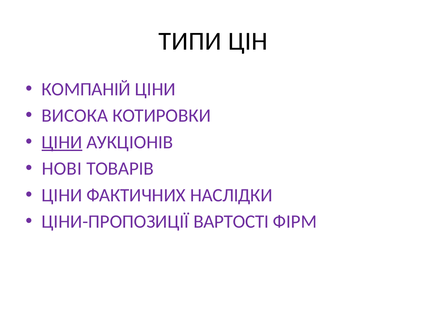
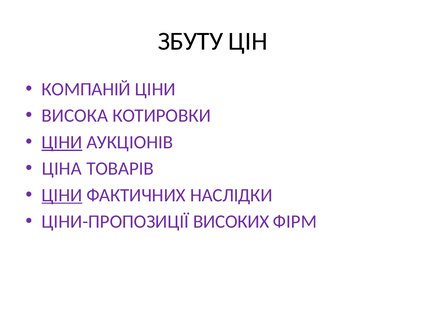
ТИПИ: ТИПИ -> ЗБУТУ (190, 41)
НОВІ: НОВІ -> ЦІНА (62, 169)
ЦІНИ underline: none -> present (62, 195)
ВАРТОСТІ: ВАРТОСТІ -> ВИСОКИХ (231, 222)
